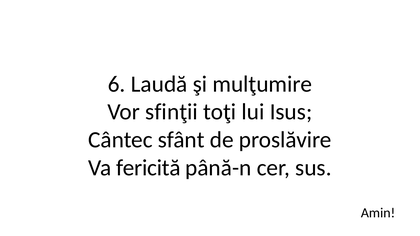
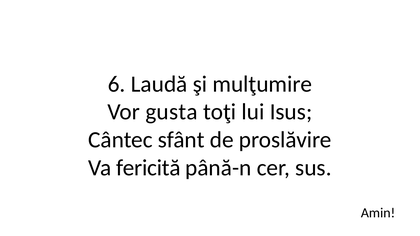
sfinţii: sfinţii -> gusta (172, 112)
